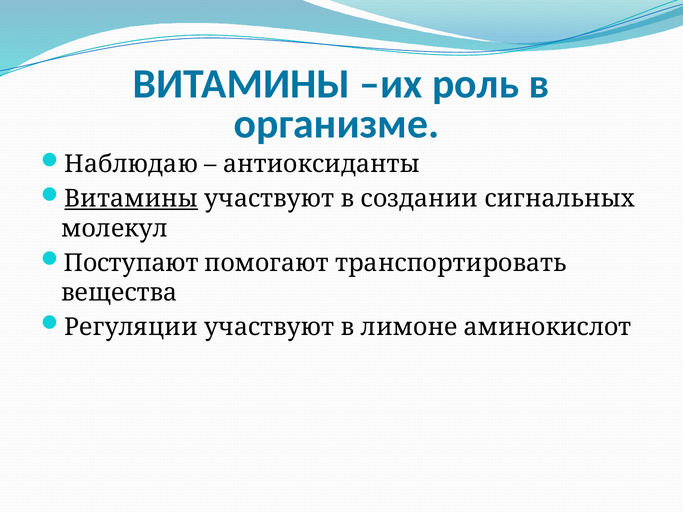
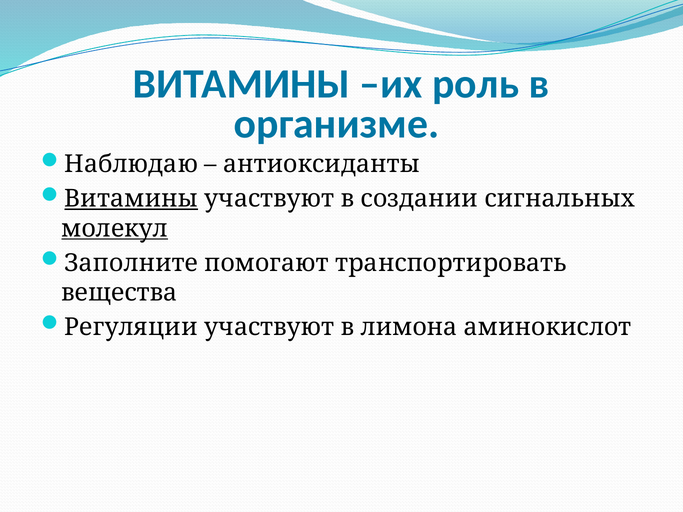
молекул underline: none -> present (115, 229)
Поступают: Поступают -> Заполните (131, 263)
лимоне: лимоне -> лимона (409, 327)
